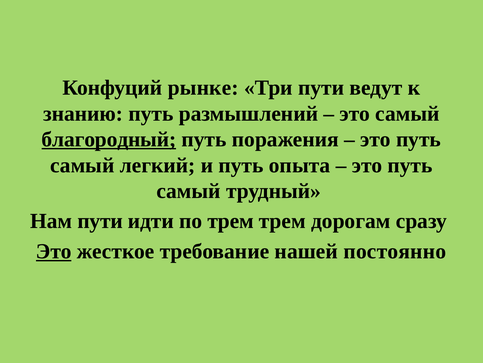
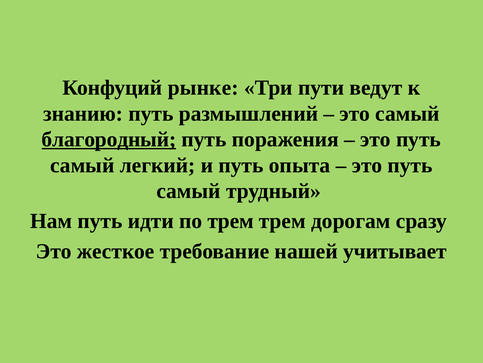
Нам пути: пути -> путь (100, 221)
Это underline: present -> none (54, 251)
постоянно: постоянно -> учитывает (395, 251)
